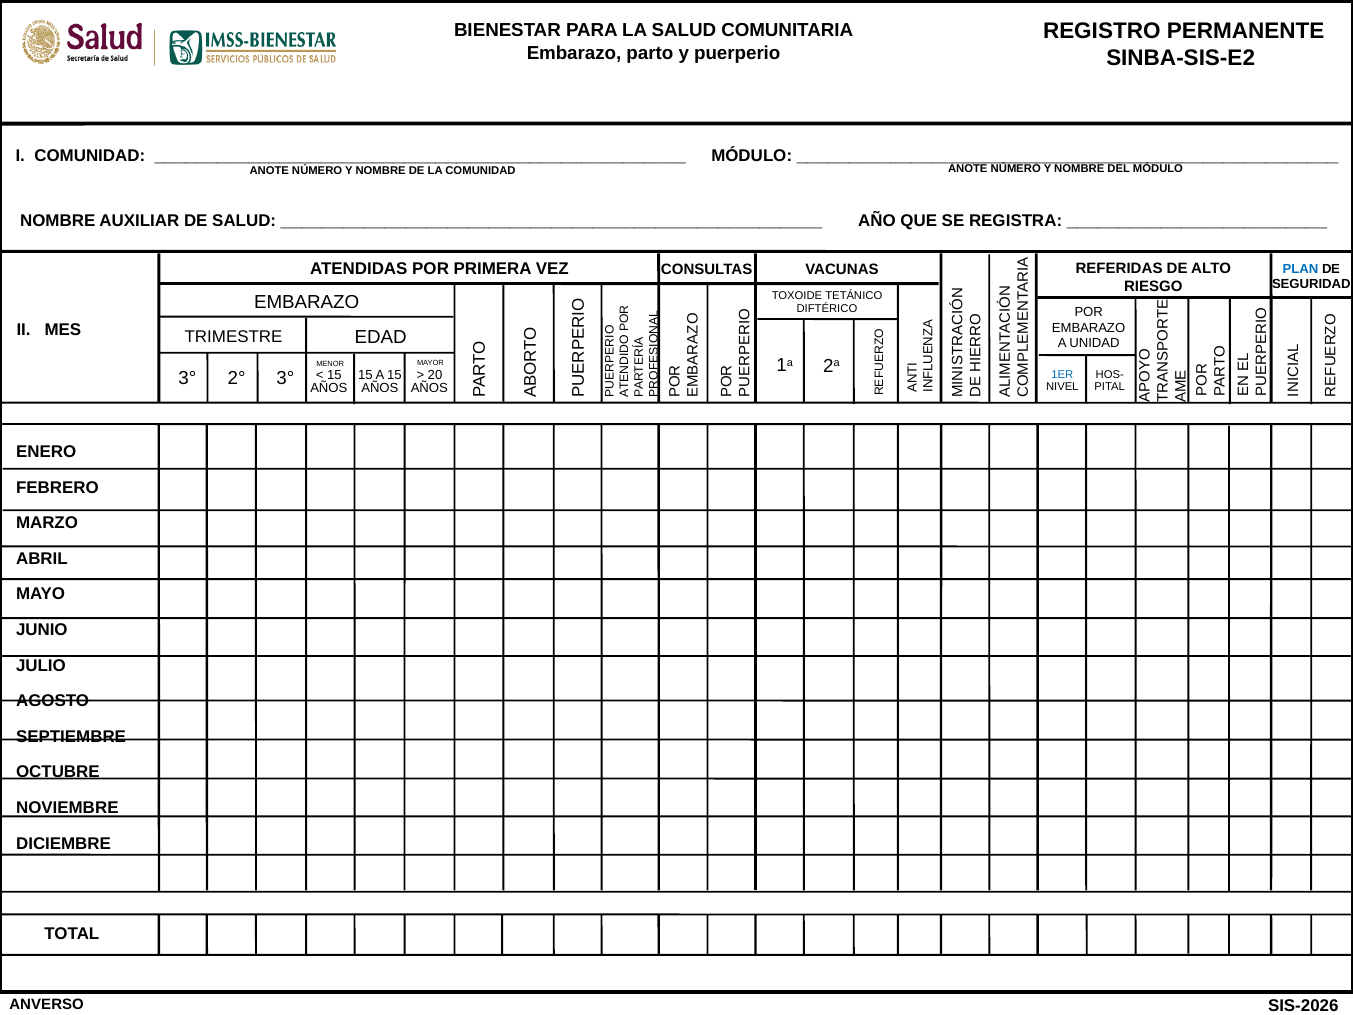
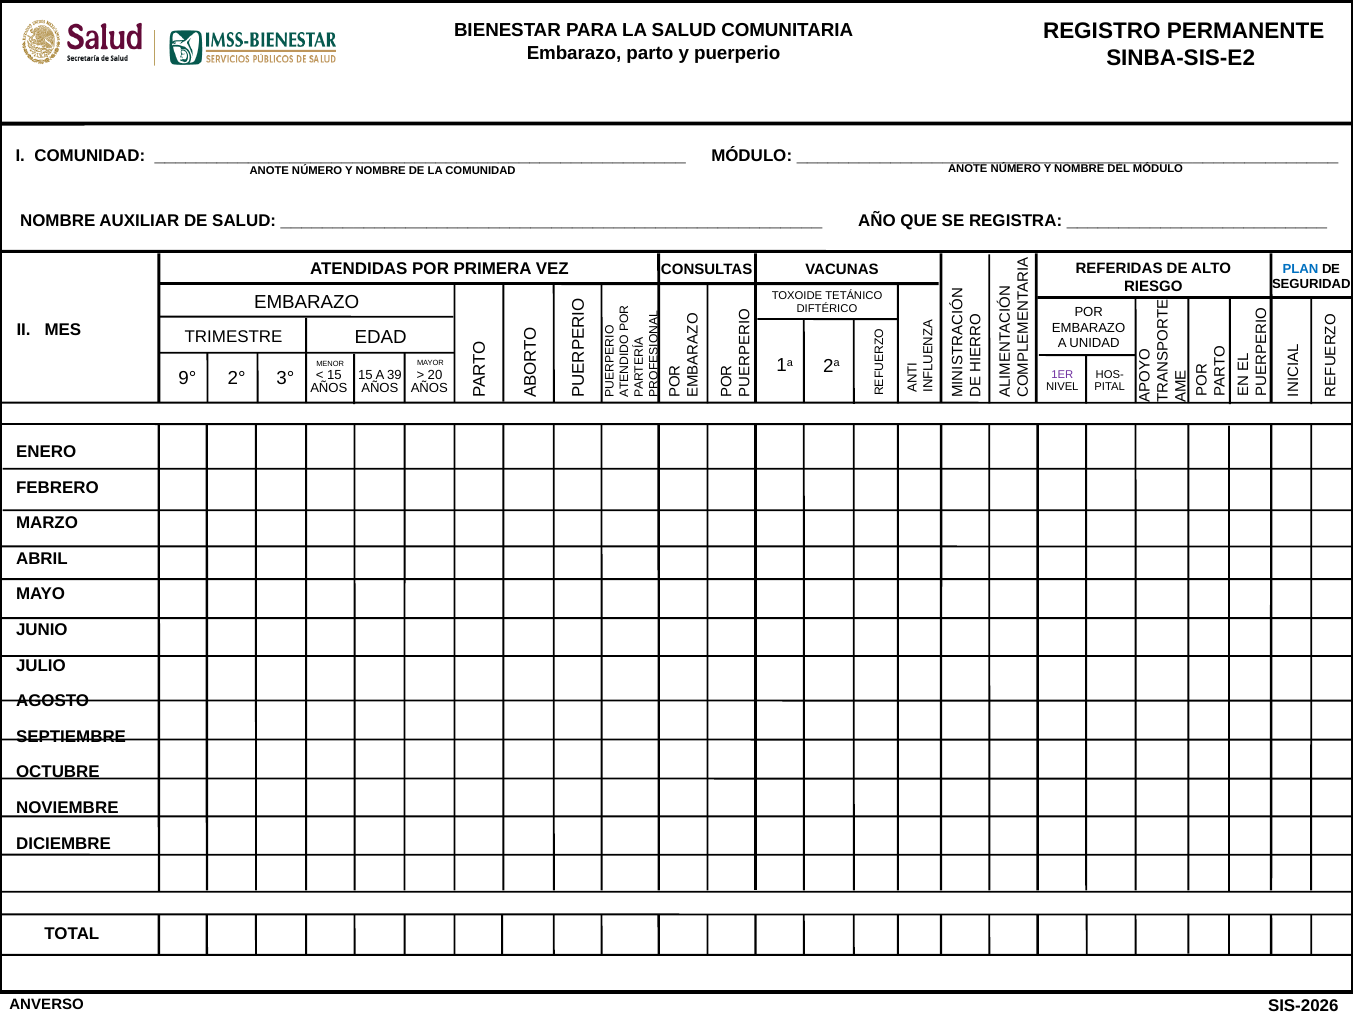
3°: 3° -> 9° (187, 378)
A 15: 15 -> 39 (395, 375)
1ER colour: blue -> purple (1062, 375)
